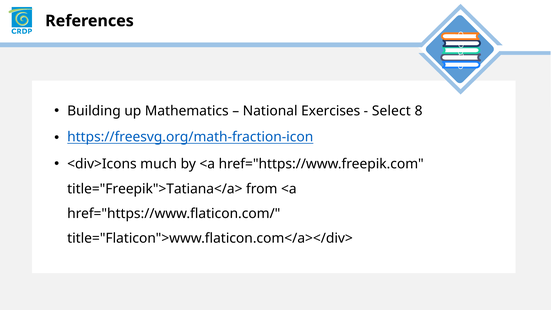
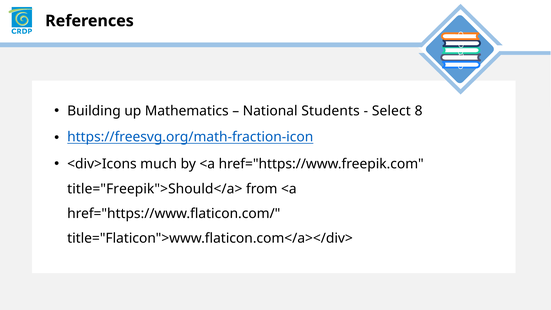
Exercises: Exercises -> Students (331, 111)
title="Freepik">Tatiana</a>: title="Freepik">Tatiana</a> -> title="Freepik">Should</a> (155, 189)
